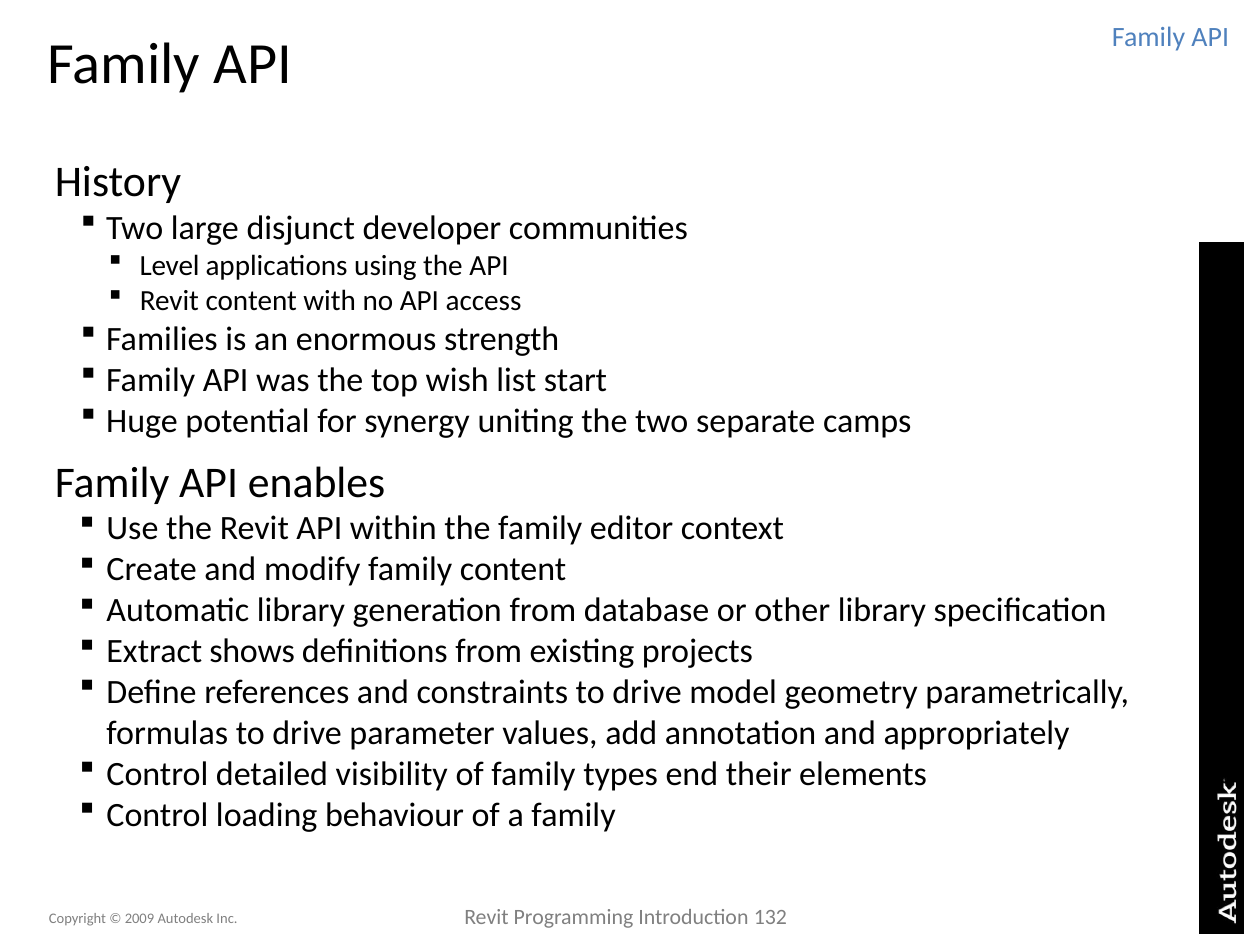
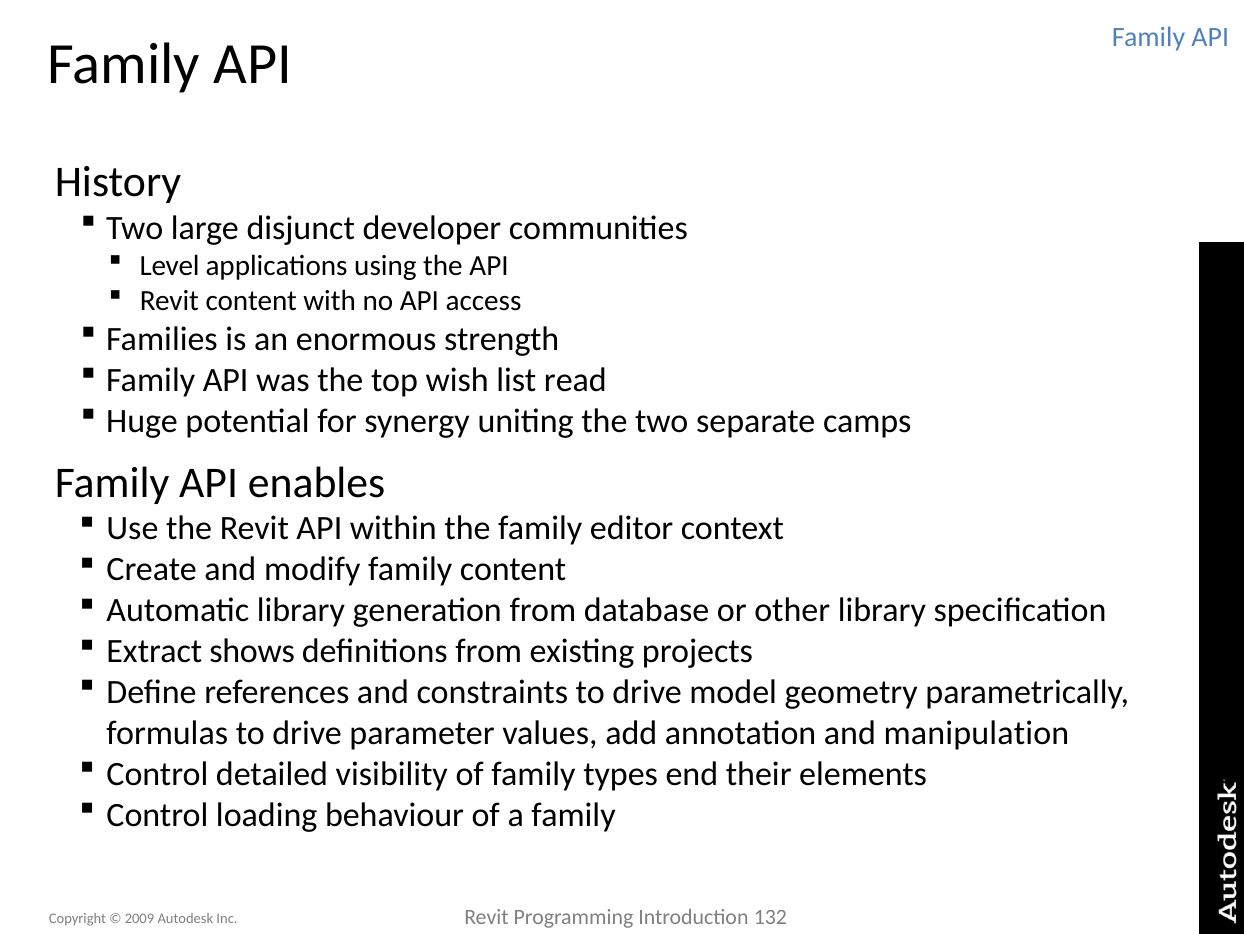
start: start -> read (575, 380)
appropriately: appropriately -> manipulation (976, 733)
